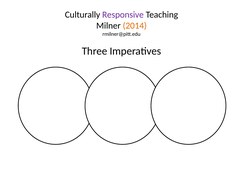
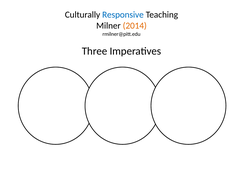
Responsive colour: purple -> blue (123, 15)
